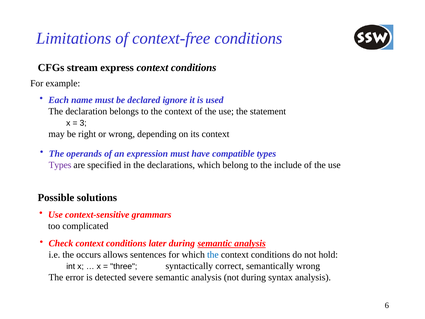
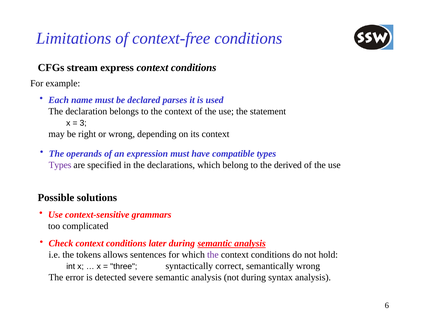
ignore: ignore -> parses (175, 100)
include: include -> derived (288, 165)
occurs: occurs -> tokens (89, 255)
the colour: blue -> purple (213, 255)
